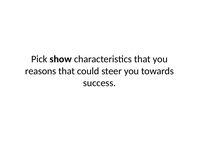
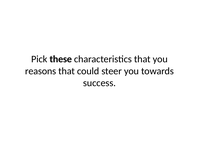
show: show -> these (61, 59)
